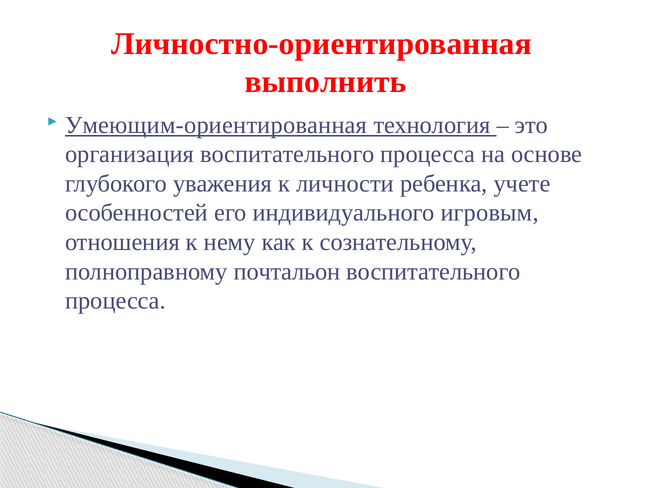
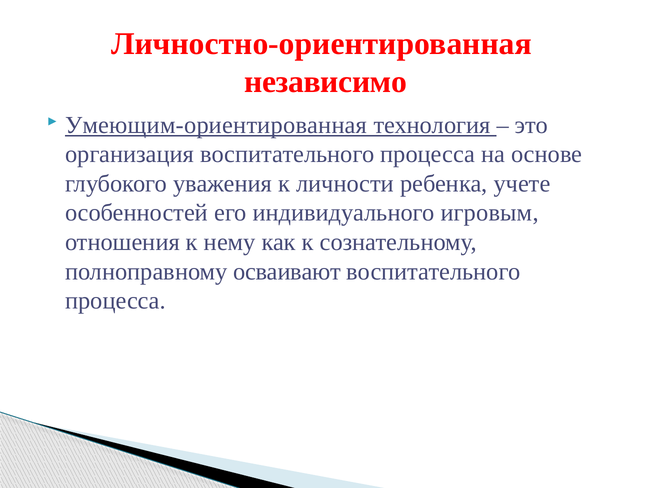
выполнить: выполнить -> независимо (326, 82)
почтальон: почтальон -> осваивают (287, 272)
